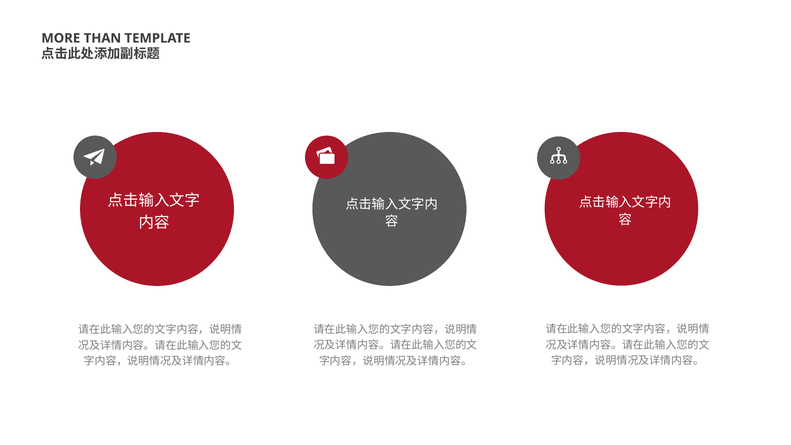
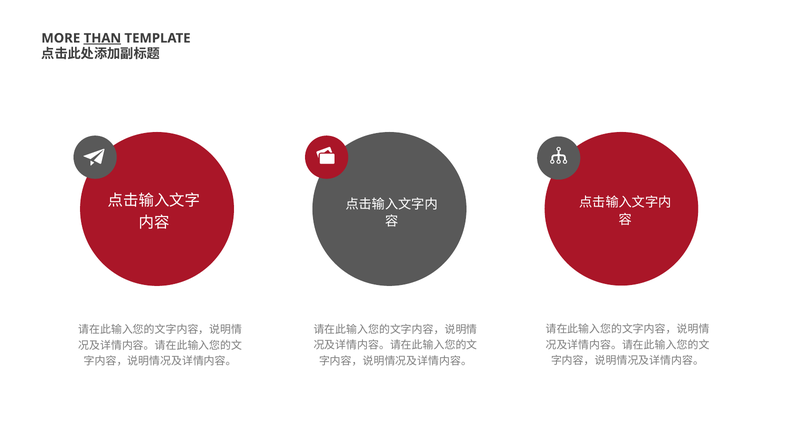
THAN underline: none -> present (102, 38)
